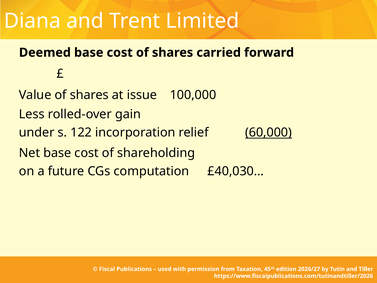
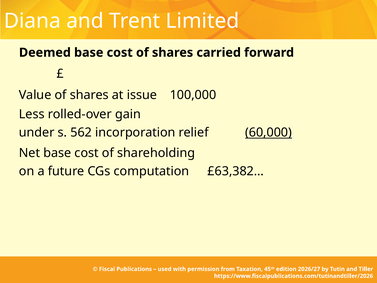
122: 122 -> 562 (81, 132)
£40,030…: £40,030… -> £63,382… (236, 171)
